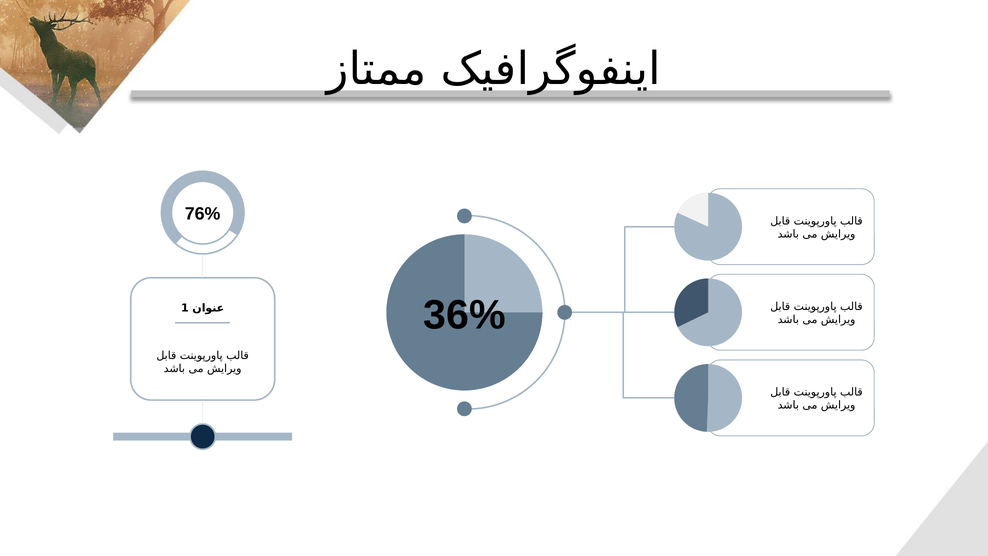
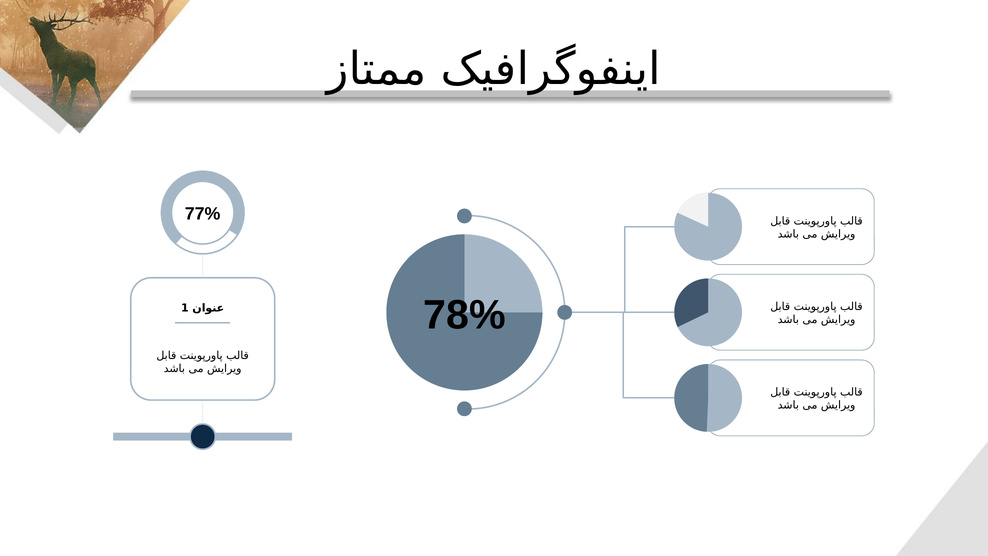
76%: 76% -> 77% (203, 214)
36%: 36% -> 78% (464, 315)
